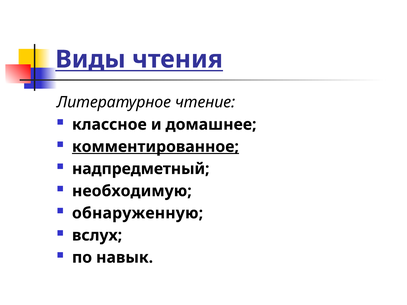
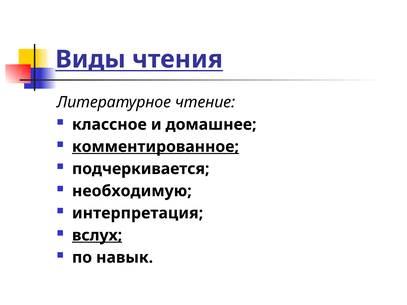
надпредметный: надпредметный -> подчеркивается (141, 169)
обнаруженную: обнаруженную -> интерпретация (138, 213)
вслух underline: none -> present (97, 236)
